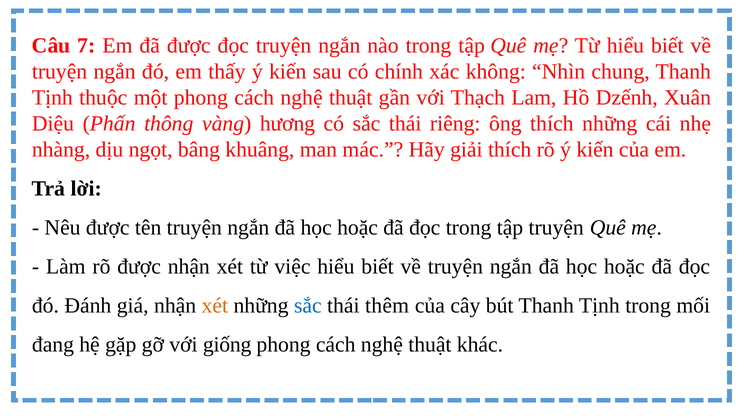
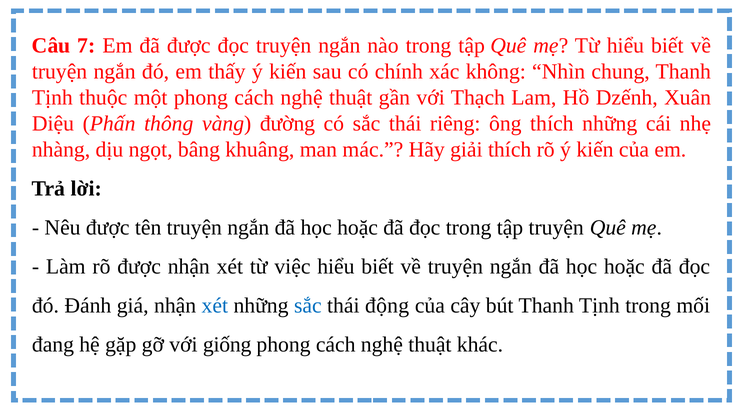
hương: hương -> đường (287, 124)
xét colour: orange -> blue (215, 306)
thêm: thêm -> động (387, 306)
